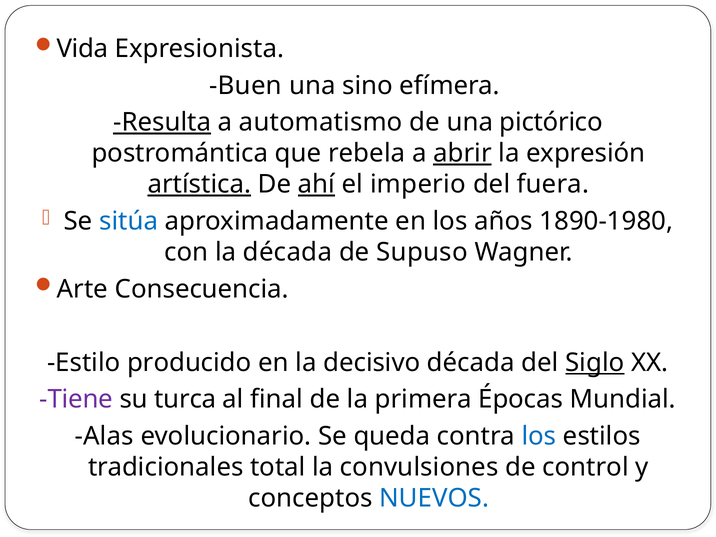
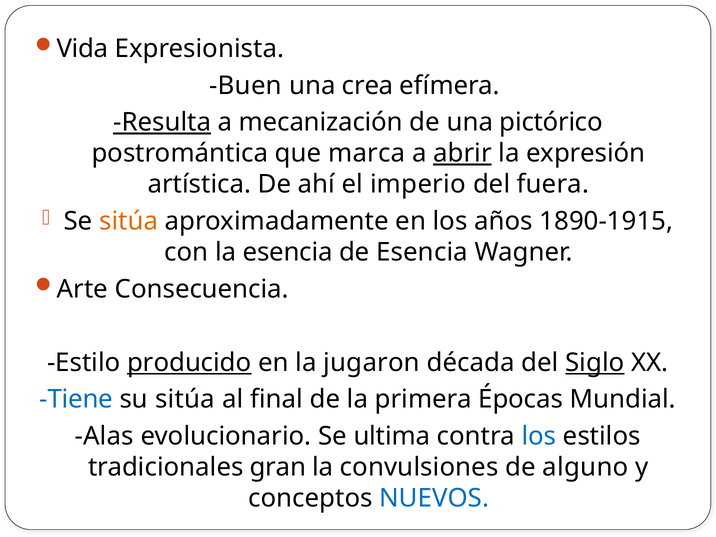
sino: sino -> crea (368, 86)
automatismo: automatismo -> mecanización (321, 122)
rebela: rebela -> marca (367, 153)
artística underline: present -> none (199, 184)
ahí underline: present -> none (317, 184)
sitúa colour: blue -> orange (129, 221)
1890-1980: 1890-1980 -> 1890-1915 (606, 221)
la década: década -> esencia (288, 252)
de Supuso: Supuso -> Esencia (422, 252)
producido underline: none -> present (189, 363)
decisivo: decisivo -> jugaron (372, 363)
Tiene colour: purple -> blue (76, 399)
su turca: turca -> sitúa (185, 399)
queda: queda -> ultima (392, 436)
total: total -> gran (278, 467)
control: control -> alguno (585, 467)
